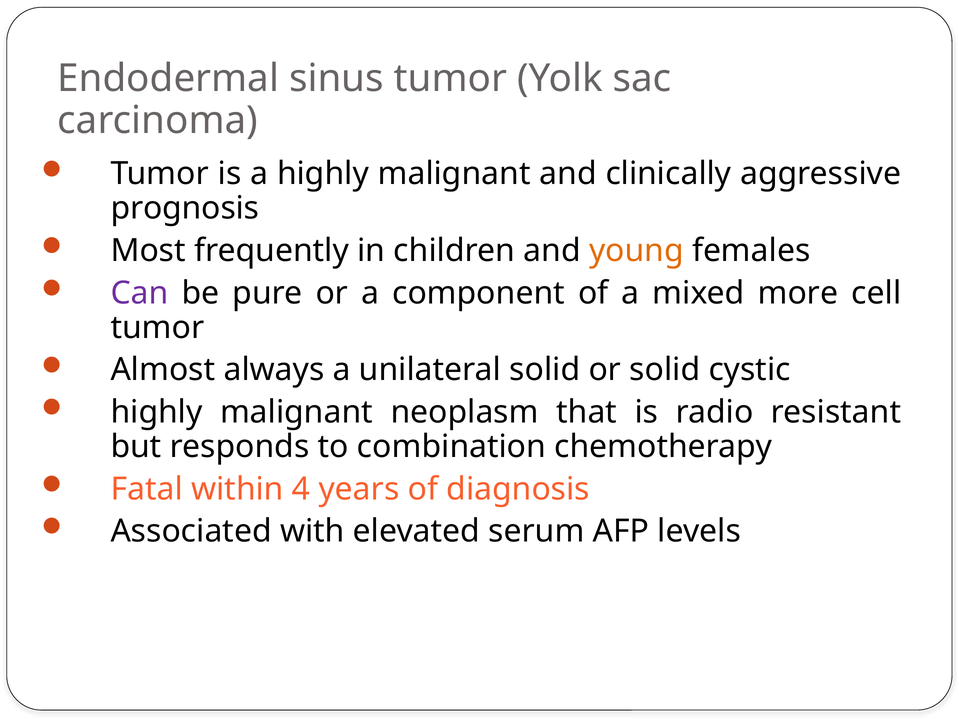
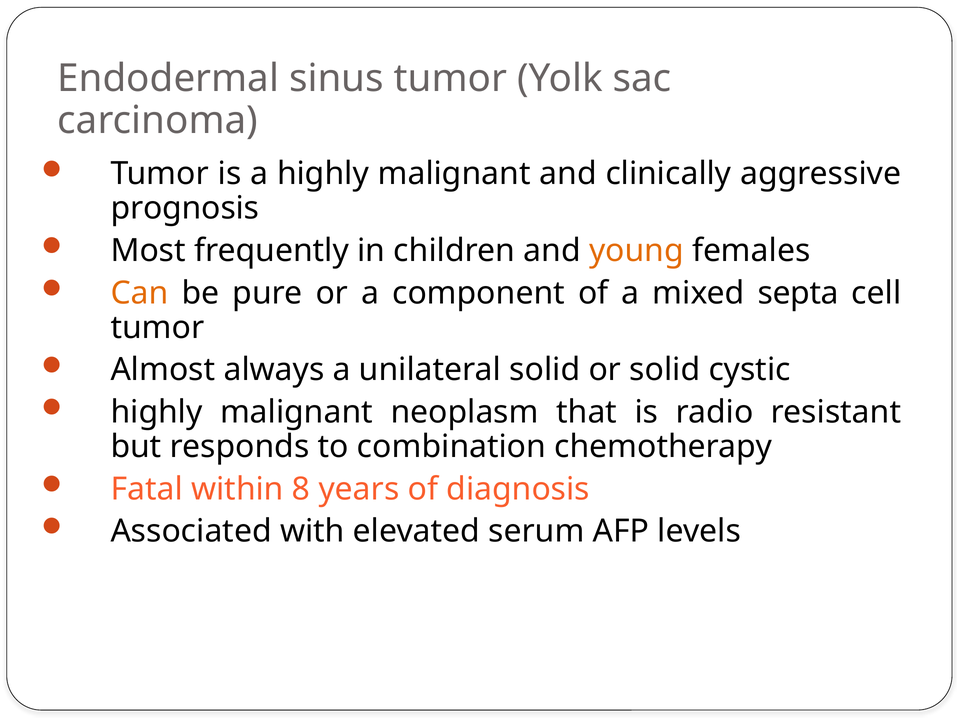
Can colour: purple -> orange (140, 293)
more: more -> septa (798, 293)
4: 4 -> 8 (301, 488)
